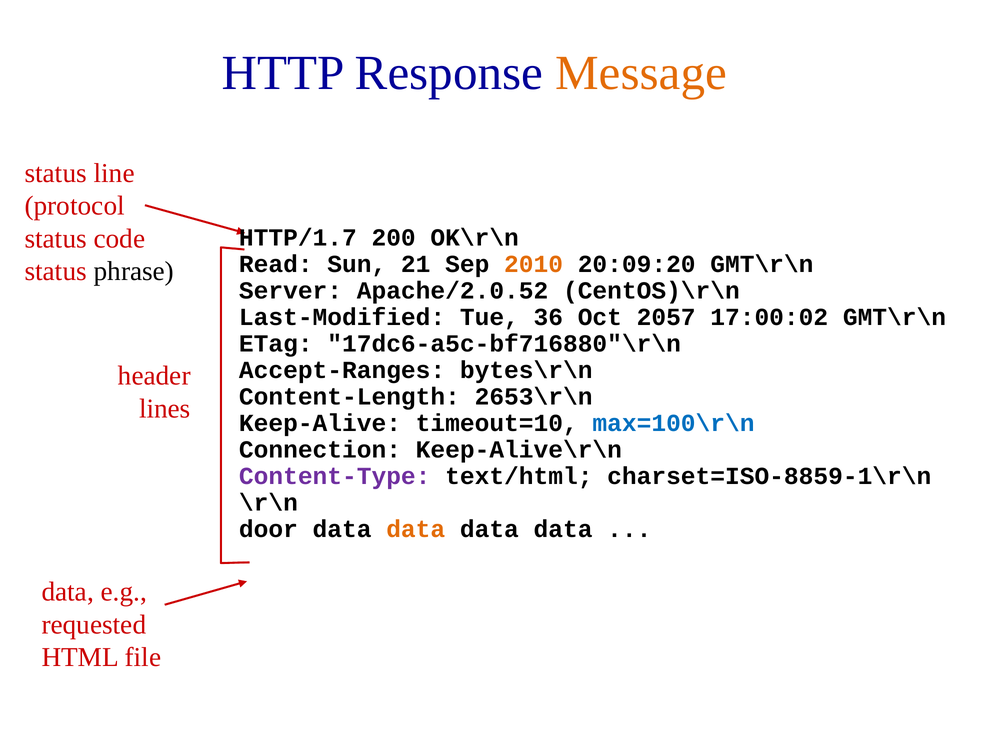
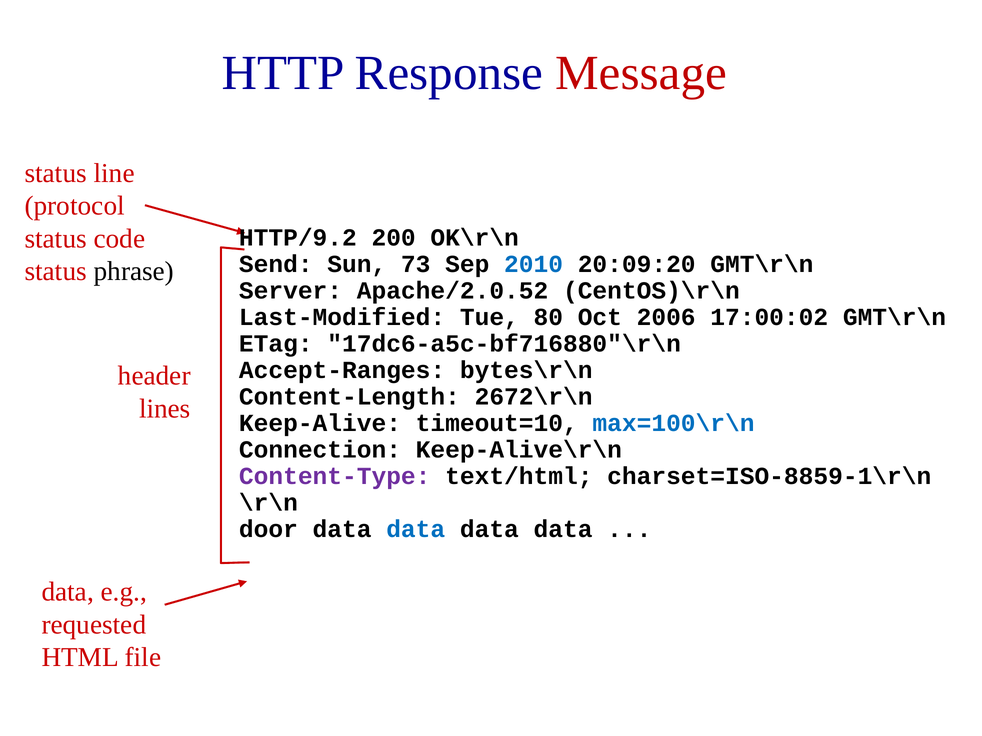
Message colour: orange -> red (641, 73)
HTTP/1.7: HTTP/1.7 -> HTTP/9.2 (298, 238)
Read: Read -> Send (276, 264)
21: 21 -> 73 (416, 264)
2010 colour: orange -> blue (534, 264)
36: 36 -> 80 (548, 317)
2057: 2057 -> 2006 (666, 317)
2653\r\n: 2653\r\n -> 2672\r\n (534, 397)
data colour: orange -> blue (416, 529)
